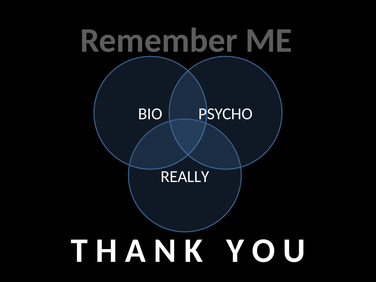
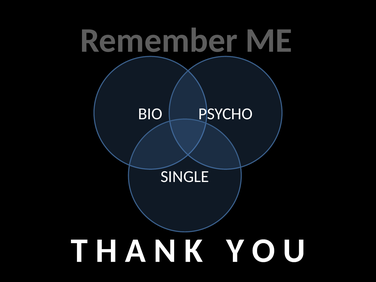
REALLY: REALLY -> SINGLE (185, 177)
